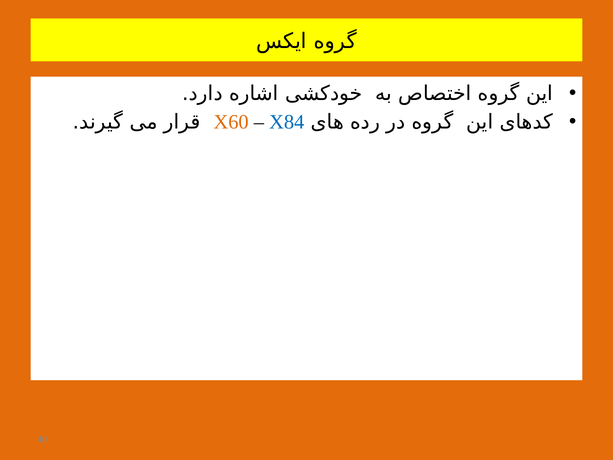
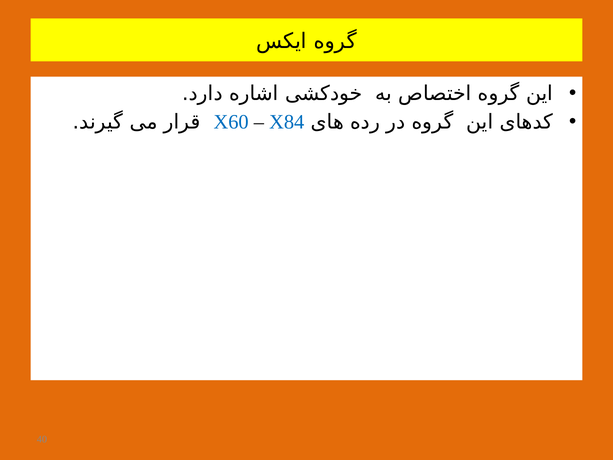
X60 colour: orange -> blue (231, 122)
